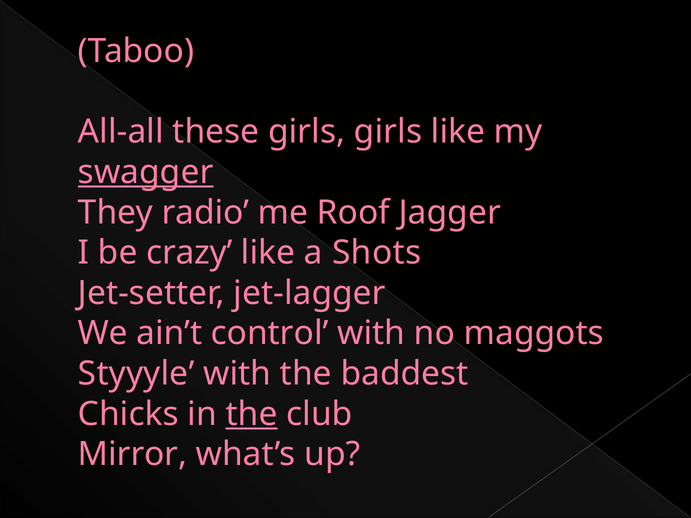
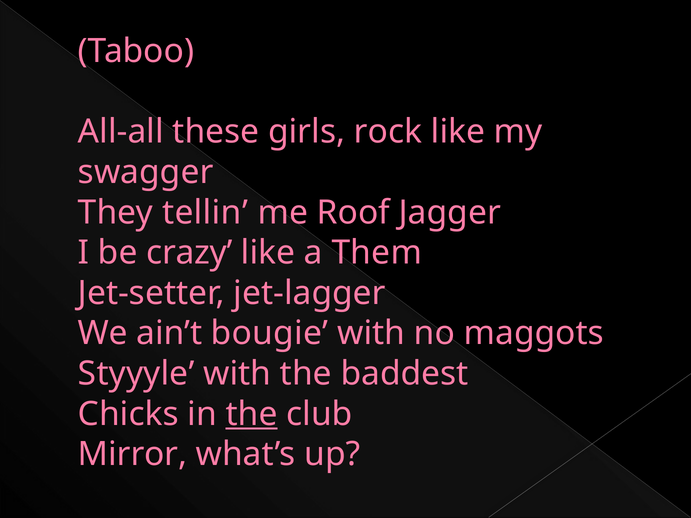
girls girls: girls -> rock (388, 132)
swagger underline: present -> none (146, 172)
radio: radio -> tellin (205, 213)
Shots: Shots -> Them (377, 253)
control: control -> bougie (270, 334)
